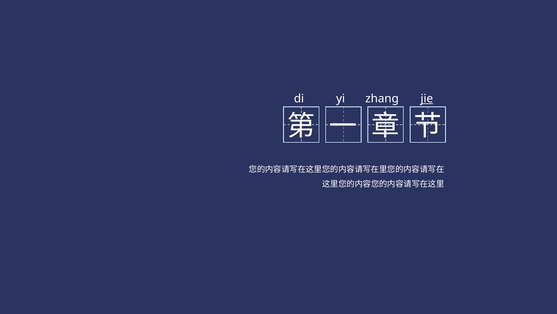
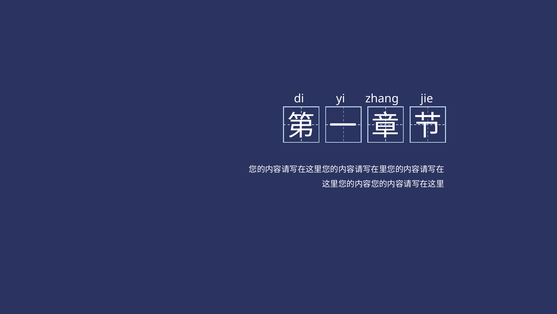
jie underline: present -> none (427, 99)
